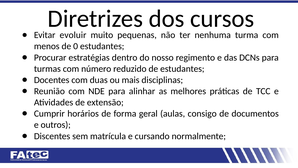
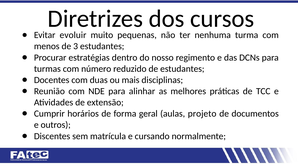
0: 0 -> 3 (76, 46)
consigo: consigo -> projeto (202, 113)
